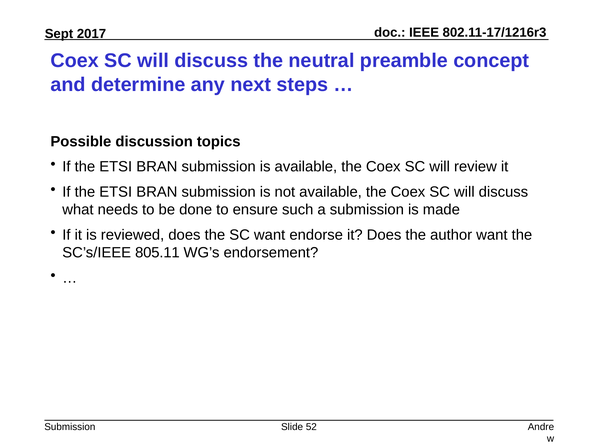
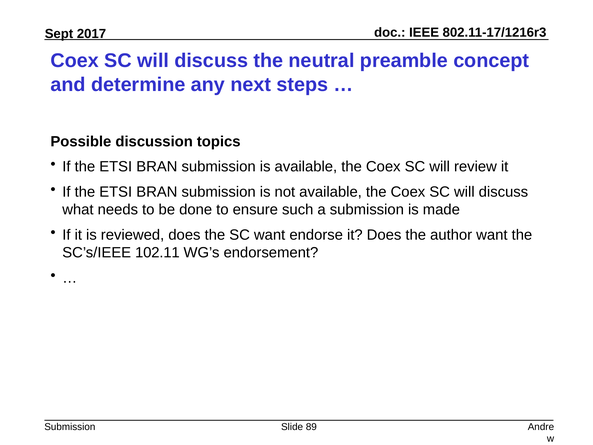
805.11: 805.11 -> 102.11 (157, 253)
52: 52 -> 89 (311, 427)
